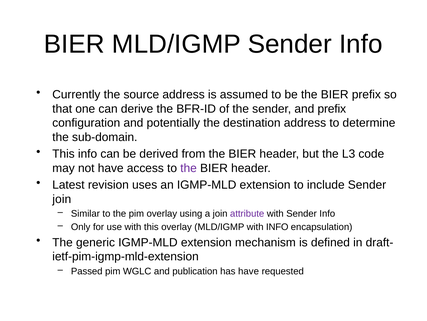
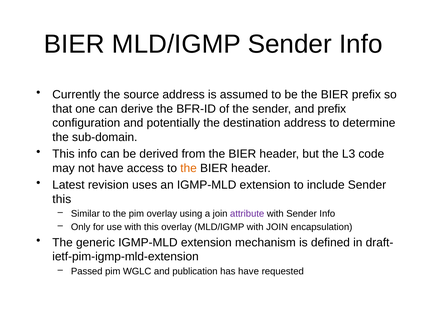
the colour: purple -> orange (189, 168)
join: join -> this (62, 199)
with INFO: INFO -> JOIN (277, 227)
